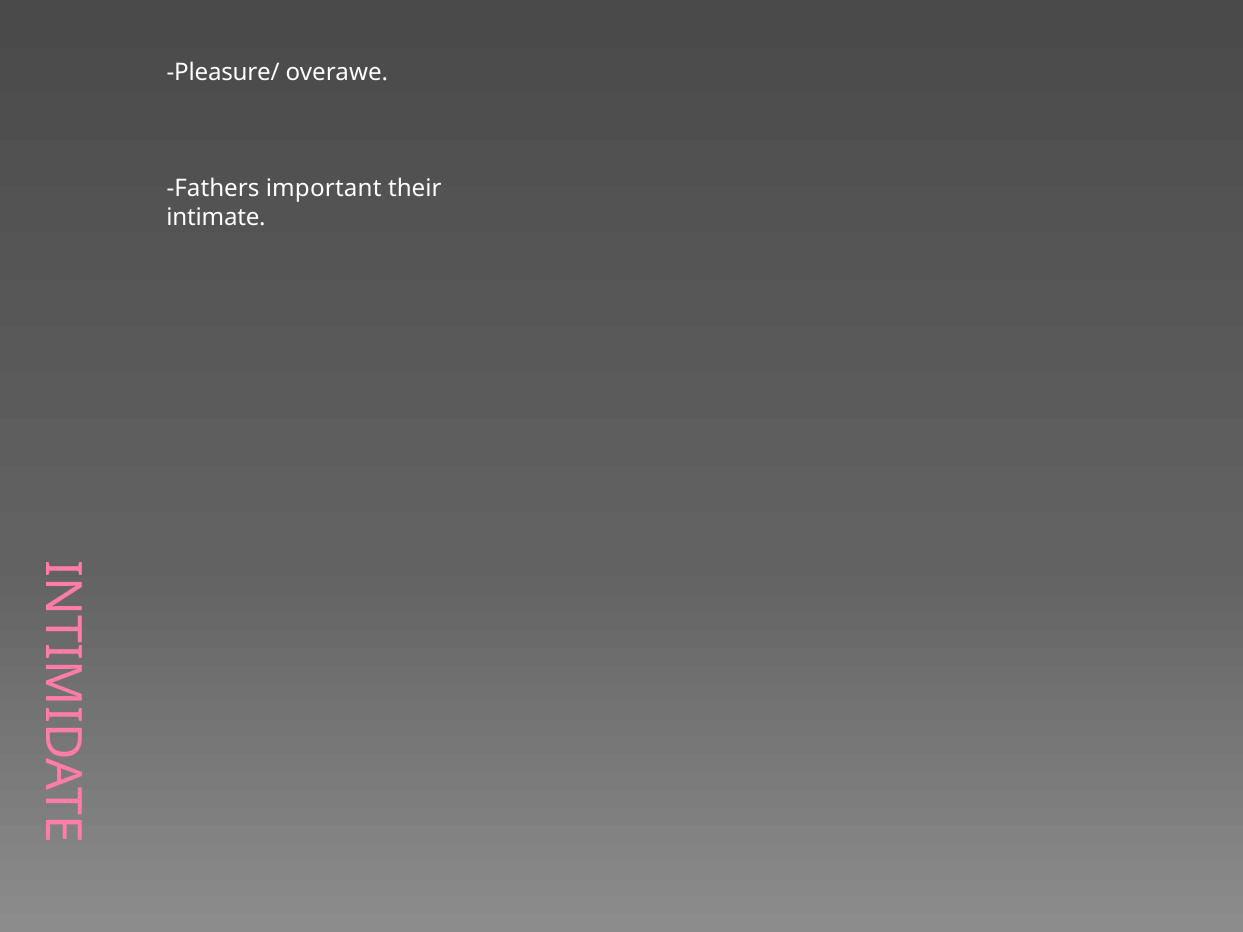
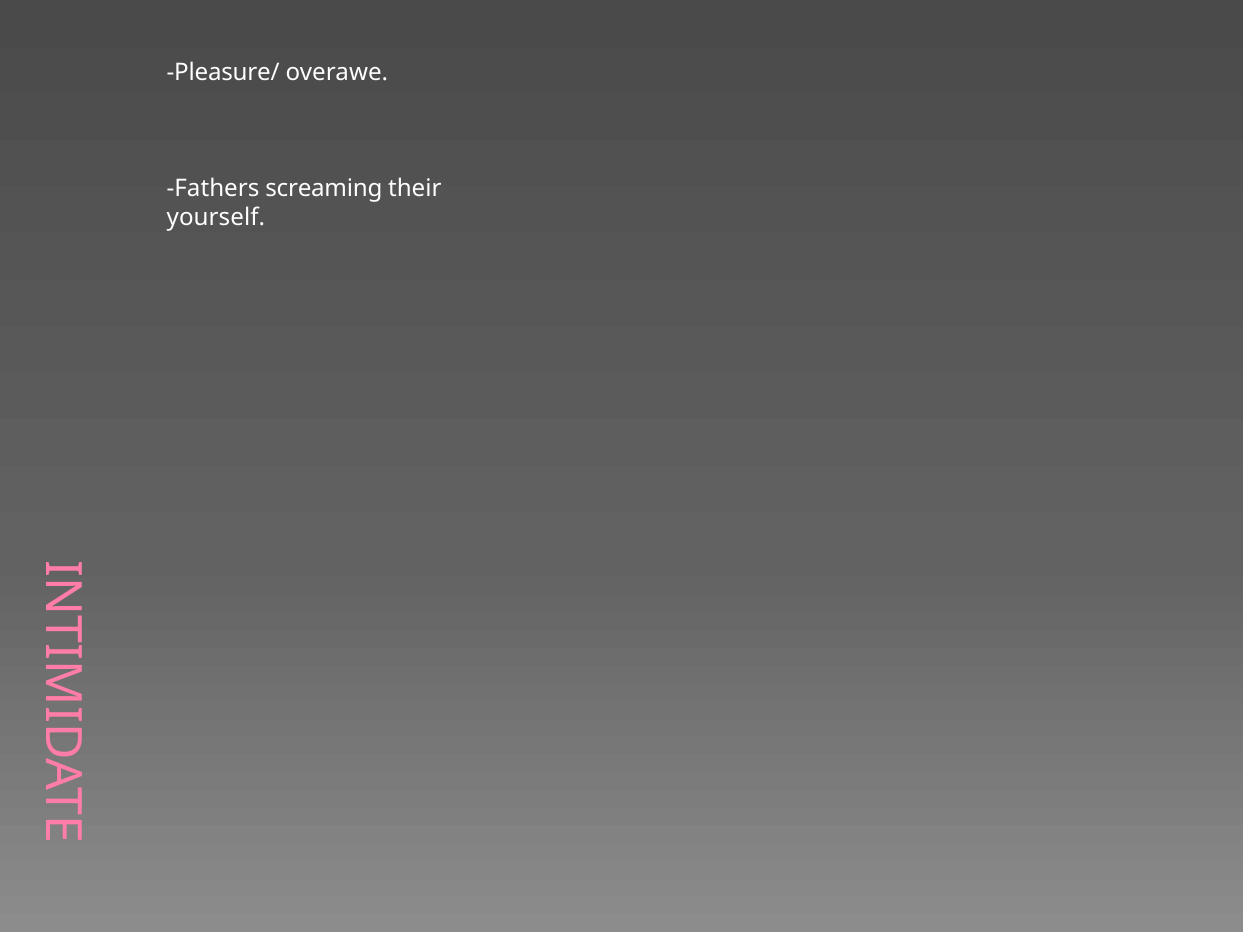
important: important -> screaming (324, 188)
intimate: intimate -> yourself (216, 217)
